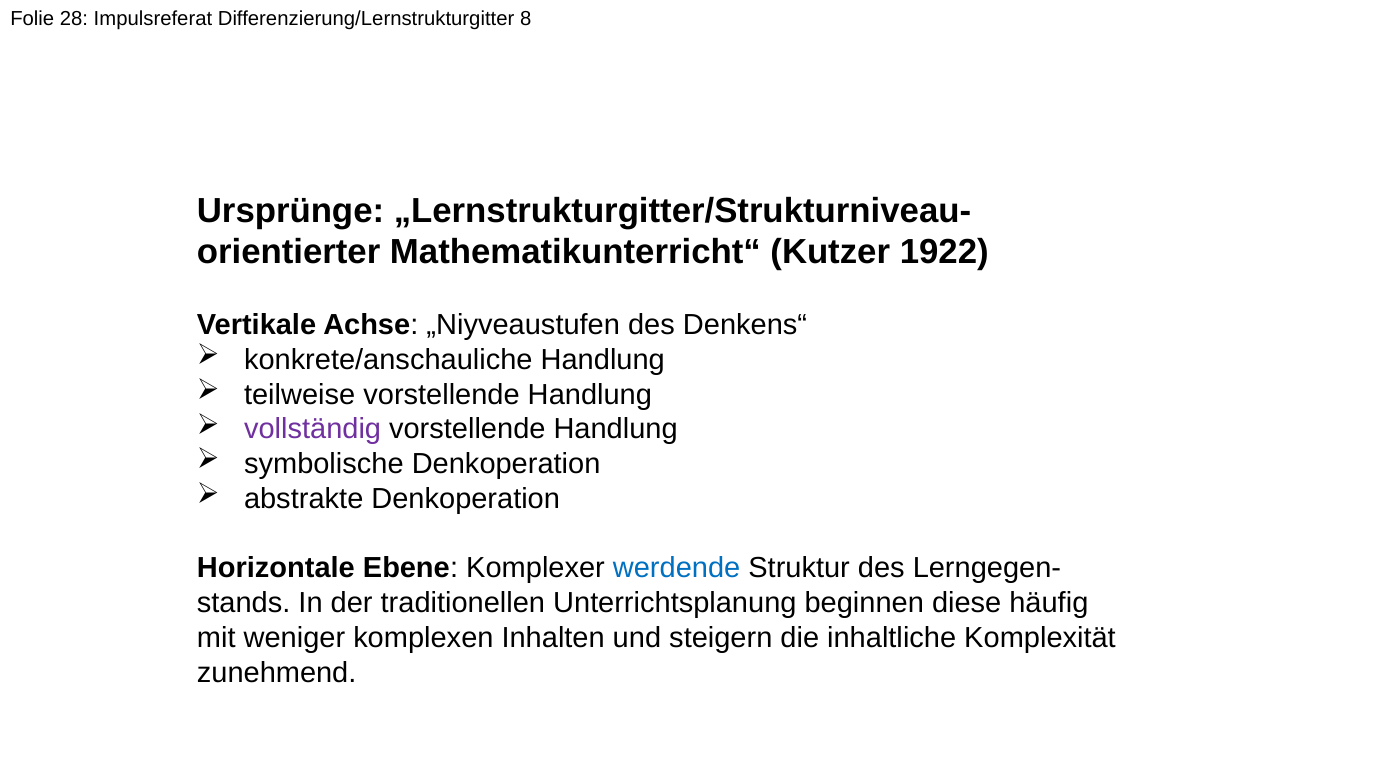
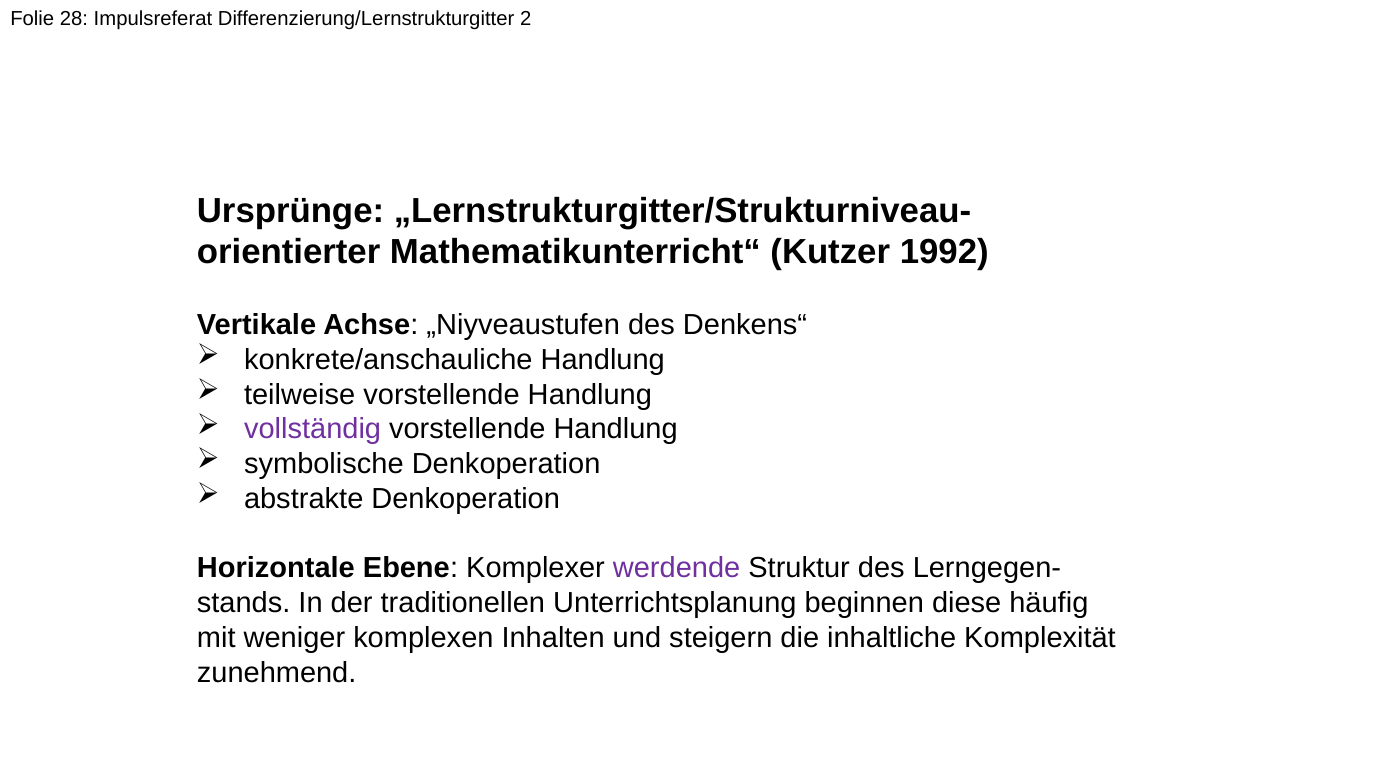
8: 8 -> 2 (526, 19)
1922: 1922 -> 1992 (944, 252)
werdende colour: blue -> purple (677, 569)
